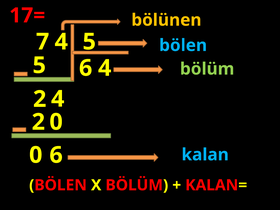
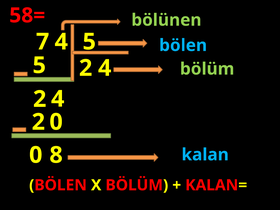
17=: 17= -> 58= (27, 15)
bölünen colour: yellow -> light green (166, 20)
6: 6 -> 2 (86, 68)
0 6: 6 -> 8 (56, 155)
